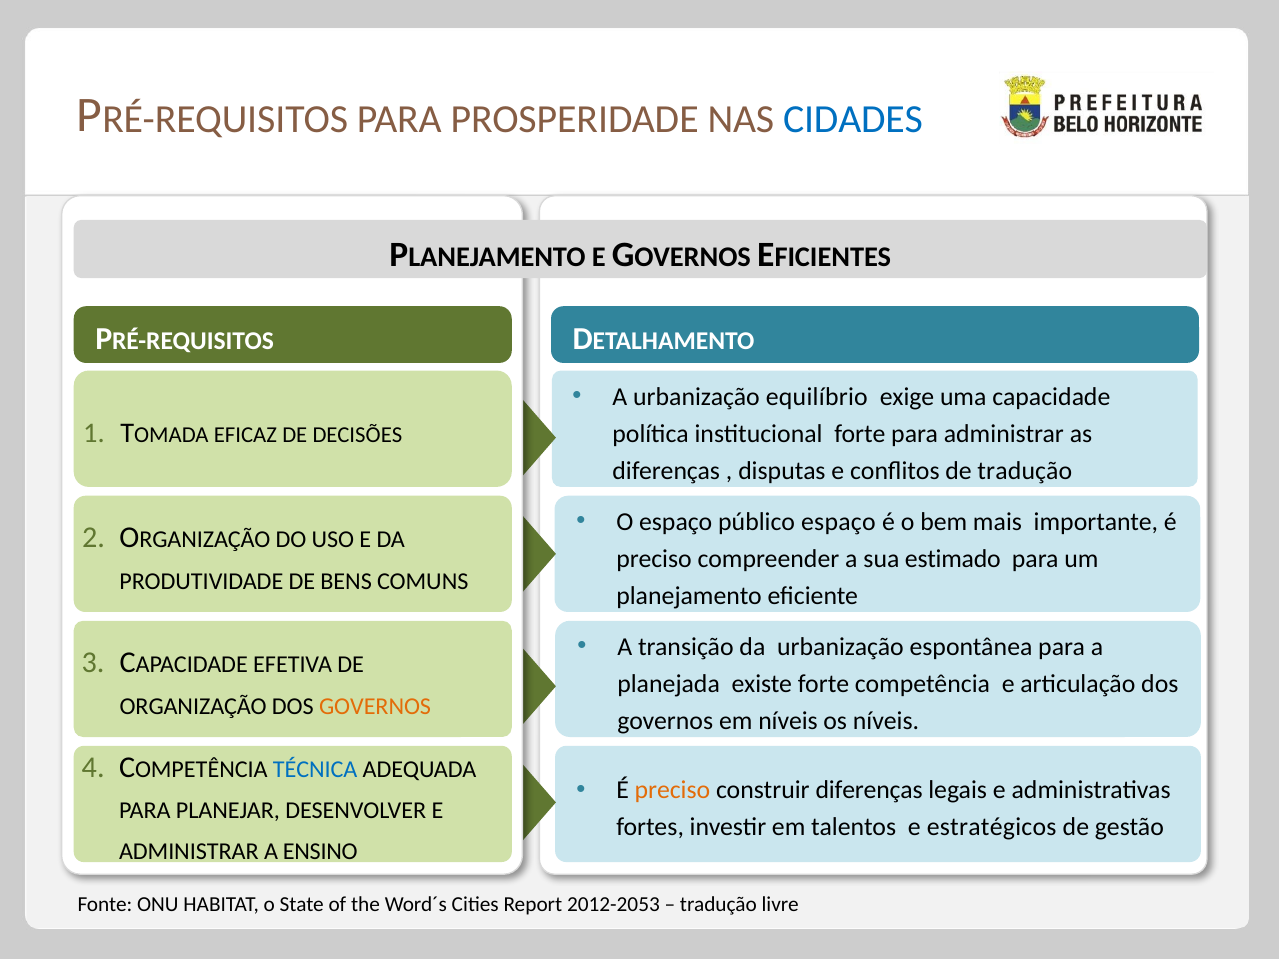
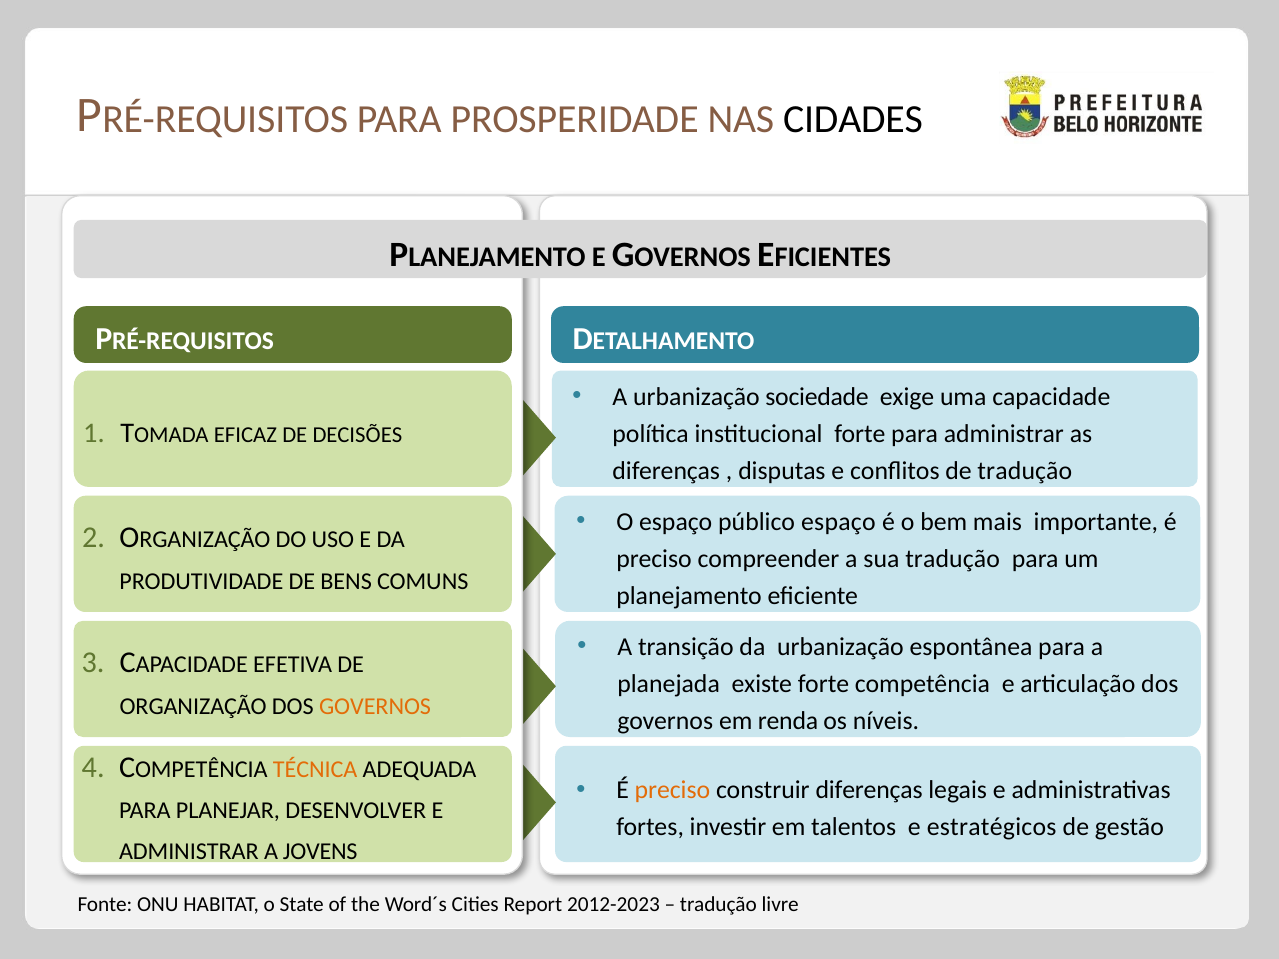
CIDADES colour: blue -> black (853, 119)
equilíbrio: equilíbrio -> sociedade (817, 397)
sua estimado: estimado -> tradução (953, 559)
em níveis: níveis -> renda (788, 721)
TÉCNICA colour: blue -> orange (315, 769)
ENSINO: ENSINO -> JOVENS (320, 852)
2012-2053: 2012-2053 -> 2012-2023 (613, 905)
